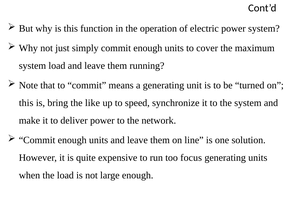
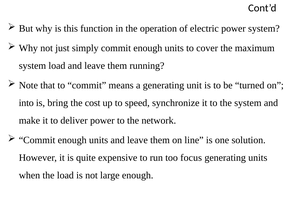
this: this -> into (26, 103)
like: like -> cost (93, 103)
